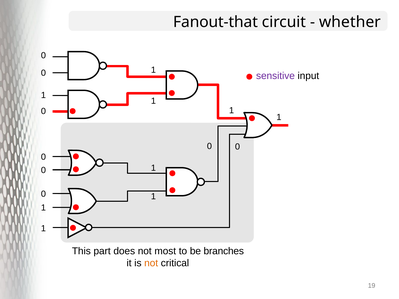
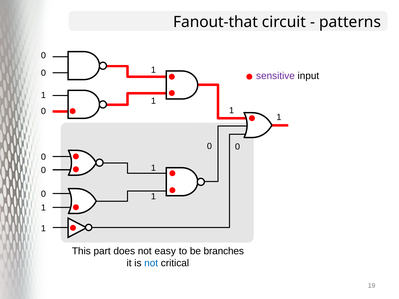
whether: whether -> patterns (350, 22)
most: most -> easy (165, 251)
not colour: orange -> blue (151, 263)
